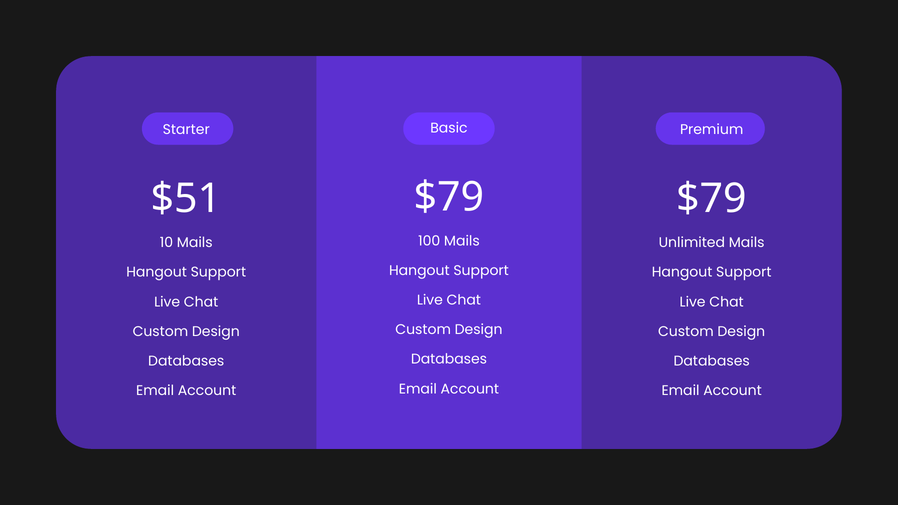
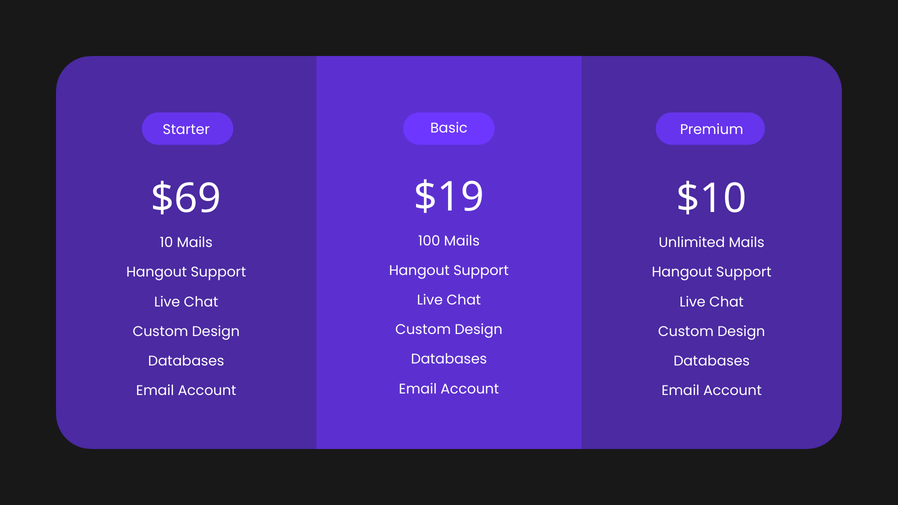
$79: $79 -> $19 (449, 197)
$51: $51 -> $69 (186, 199)
$79: $79 -> $10 (712, 199)
